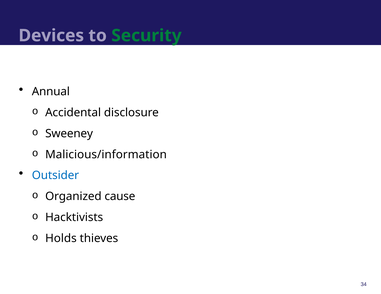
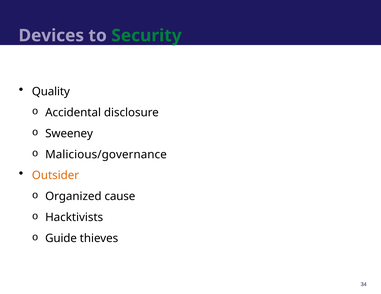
Annual: Annual -> Quality (51, 92)
Malicious/information: Malicious/information -> Malicious/governance (106, 155)
Outsider colour: blue -> orange (55, 176)
Holds: Holds -> Guide (61, 239)
